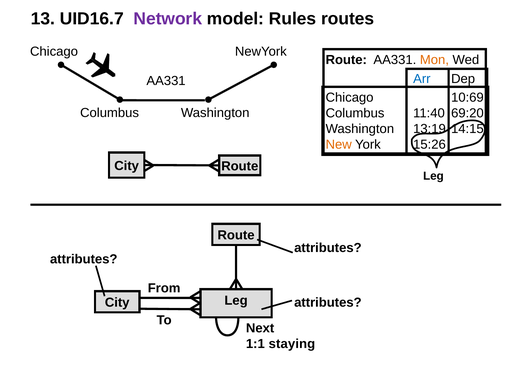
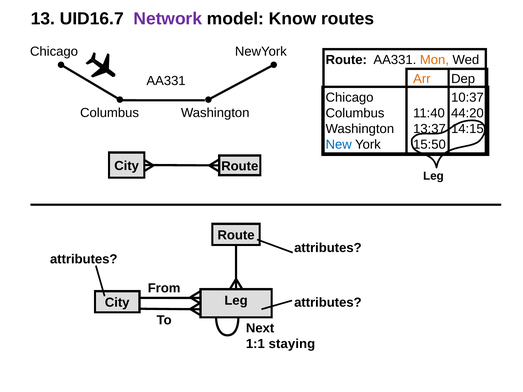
Rules: Rules -> Know (293, 19)
Arr colour: blue -> orange (422, 79)
10:69: 10:69 -> 10:37 (467, 98)
69:20: 69:20 -> 44:20 (467, 113)
13:19: 13:19 -> 13:37 (429, 129)
New colour: orange -> blue (339, 145)
15:26: 15:26 -> 15:50 (429, 145)
